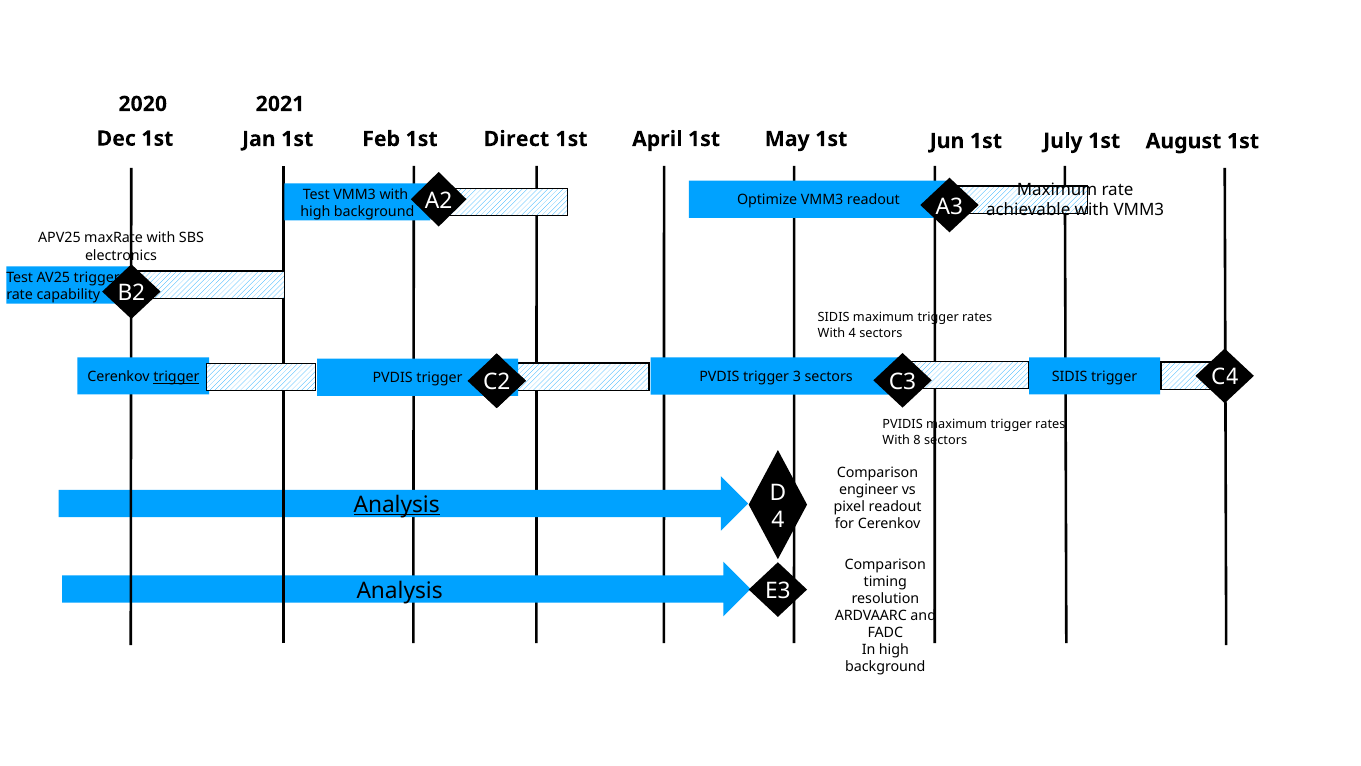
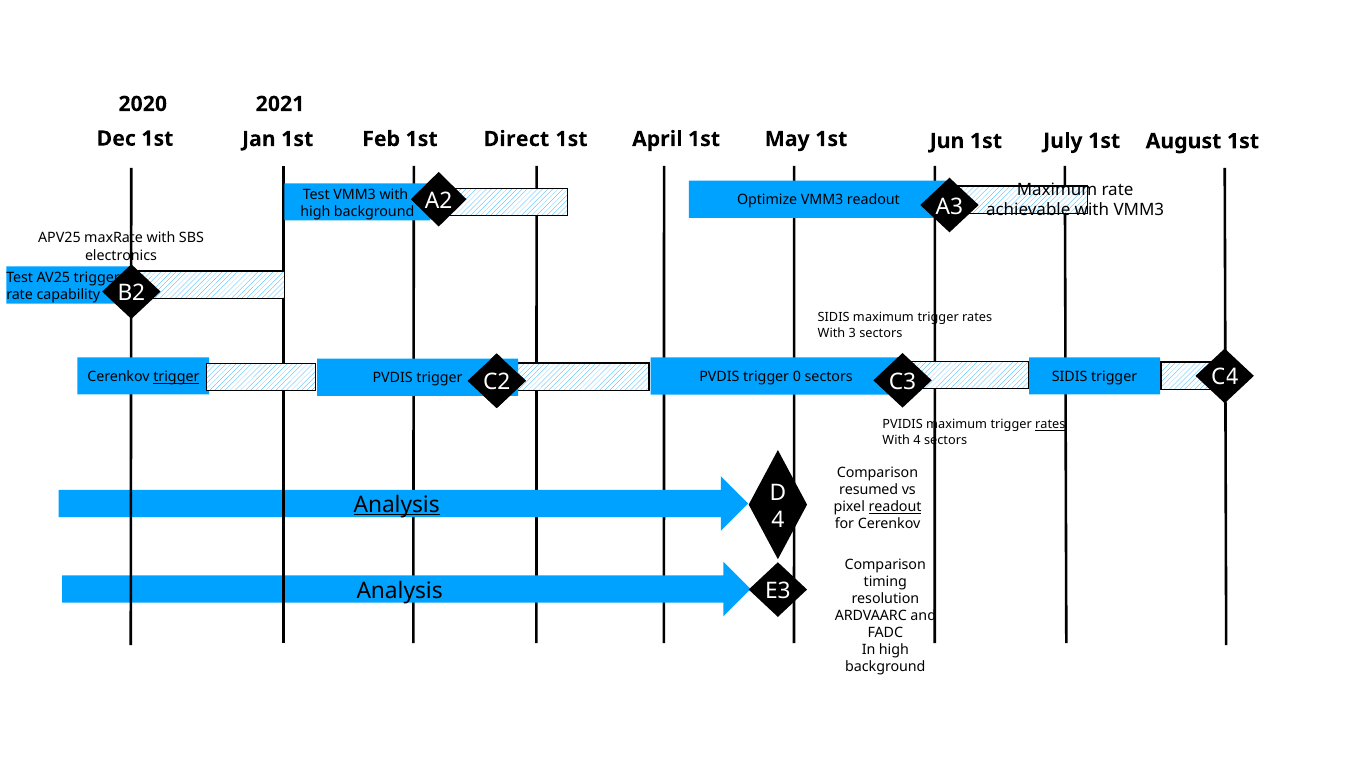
With 4: 4 -> 3 (852, 333)
3: 3 -> 0 (797, 377)
rates underline: none -> present (1050, 424)
With 8: 8 -> 4 (917, 440)
engineer: engineer -> resumed (869, 490)
readout underline: none -> present (895, 507)
